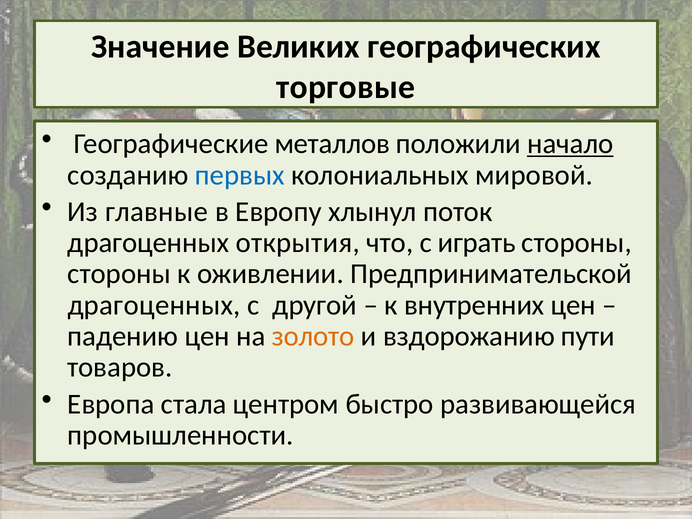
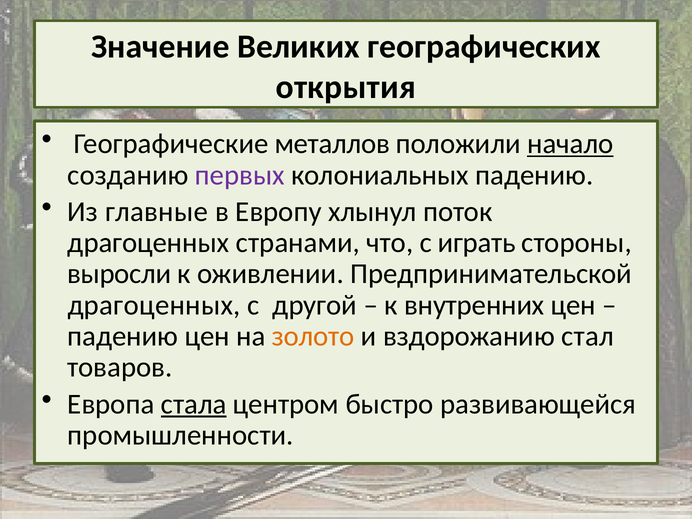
торговые: торговые -> открытия (346, 87)
первых colour: blue -> purple (240, 175)
колониальных мировой: мировой -> падению (534, 175)
открытия: открытия -> странами (298, 243)
стороны: стороны -> выросли (119, 274)
пути: пути -> стал (588, 336)
стала underline: none -> present (194, 404)
